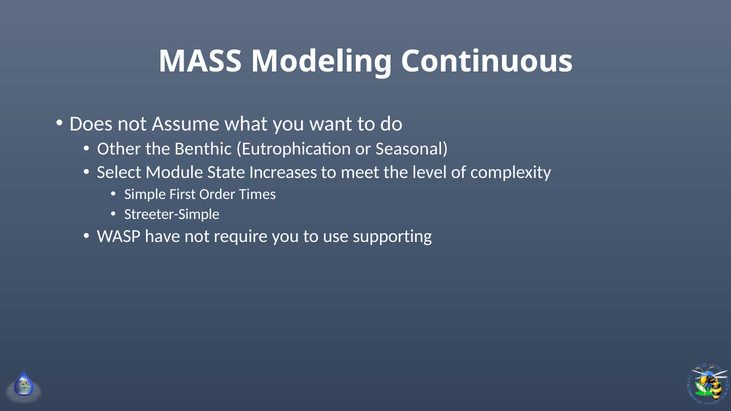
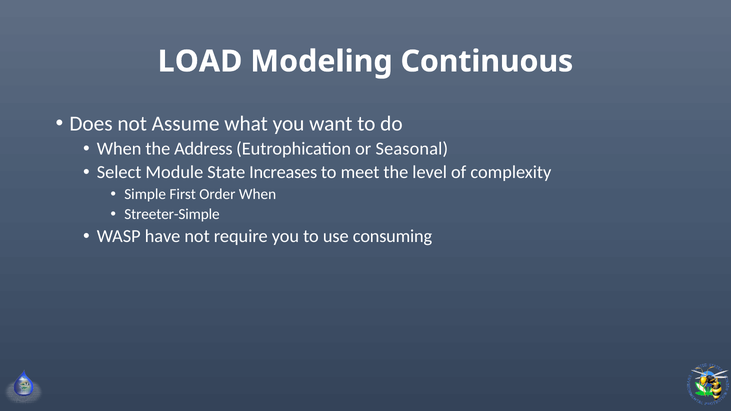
MASS: MASS -> LOAD (200, 61)
Other: Other -> When (119, 149)
Benthic: Benthic -> Address (203, 149)
Order Times: Times -> When (258, 194)
supporting: supporting -> consuming (392, 236)
